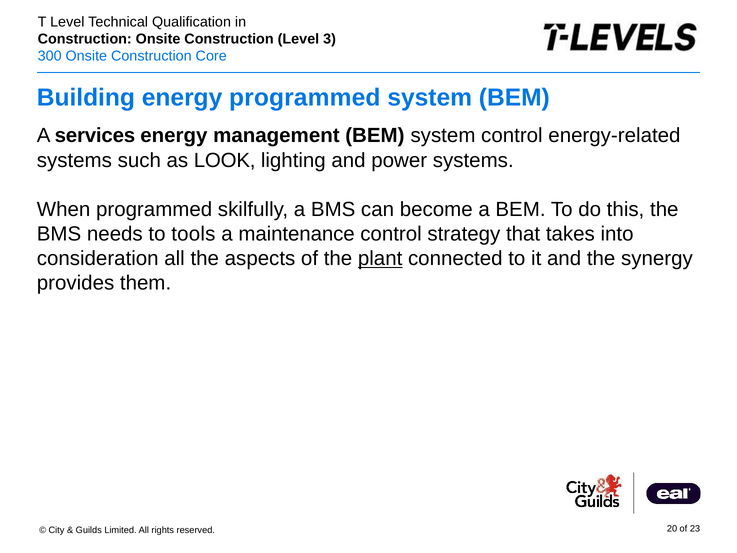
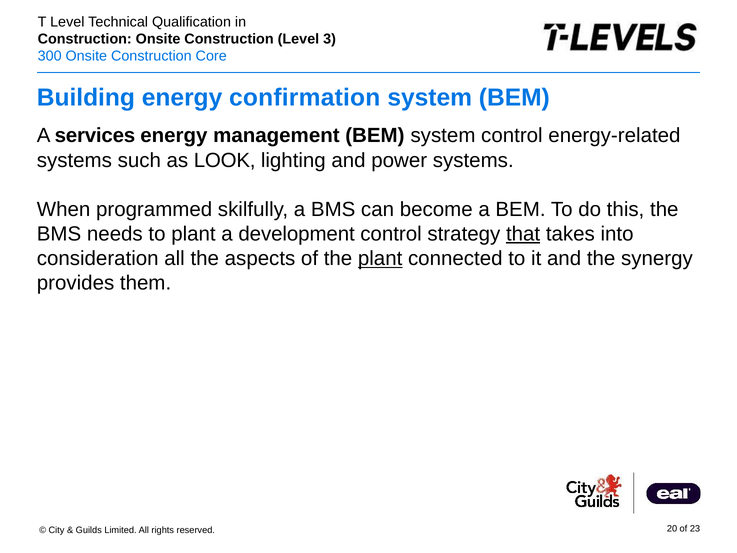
energy programmed: programmed -> confirmation (305, 98)
to tools: tools -> plant (193, 234)
maintenance: maintenance -> development (297, 234)
that underline: none -> present (523, 234)
